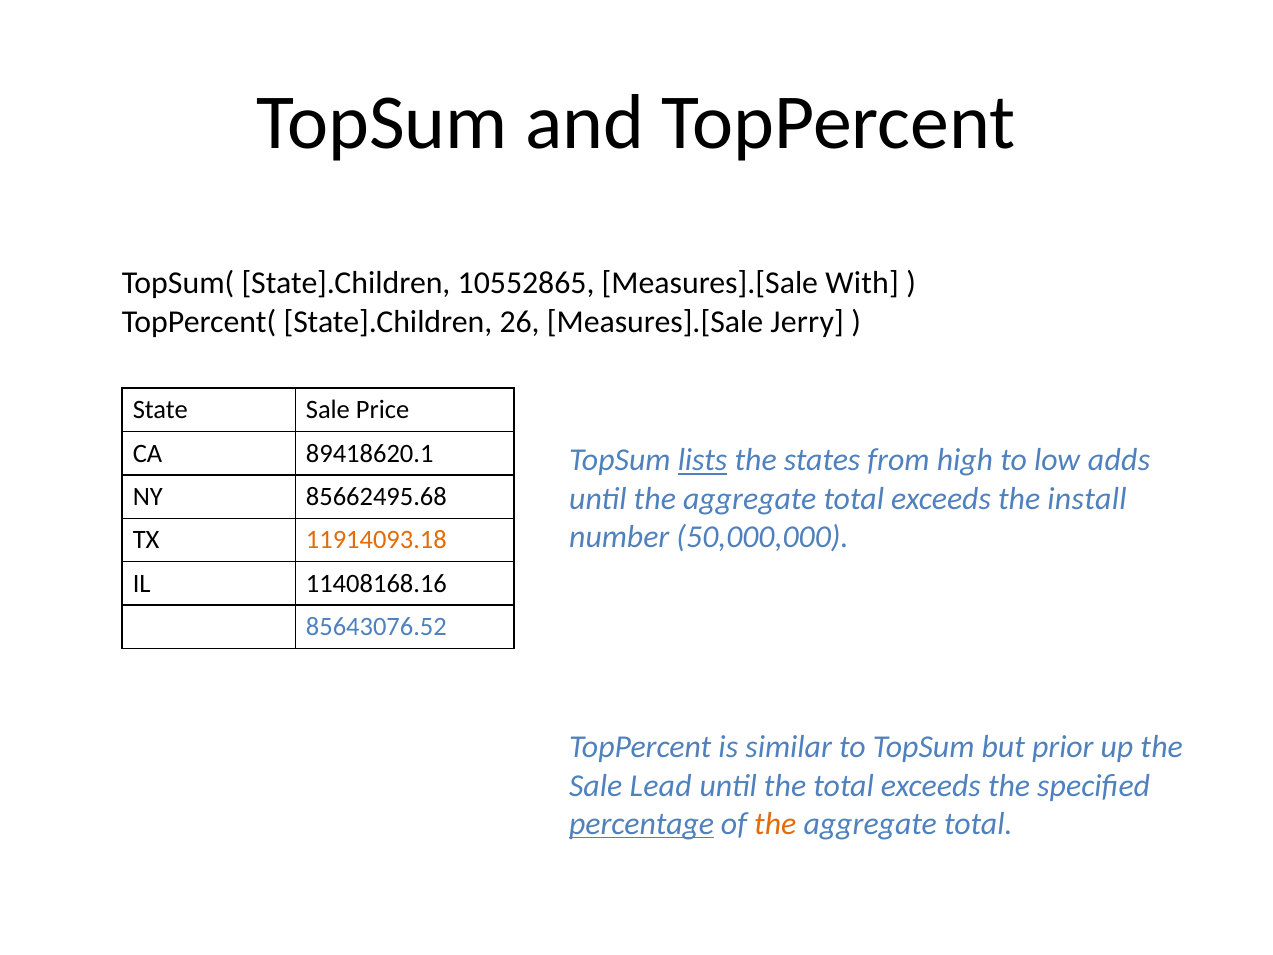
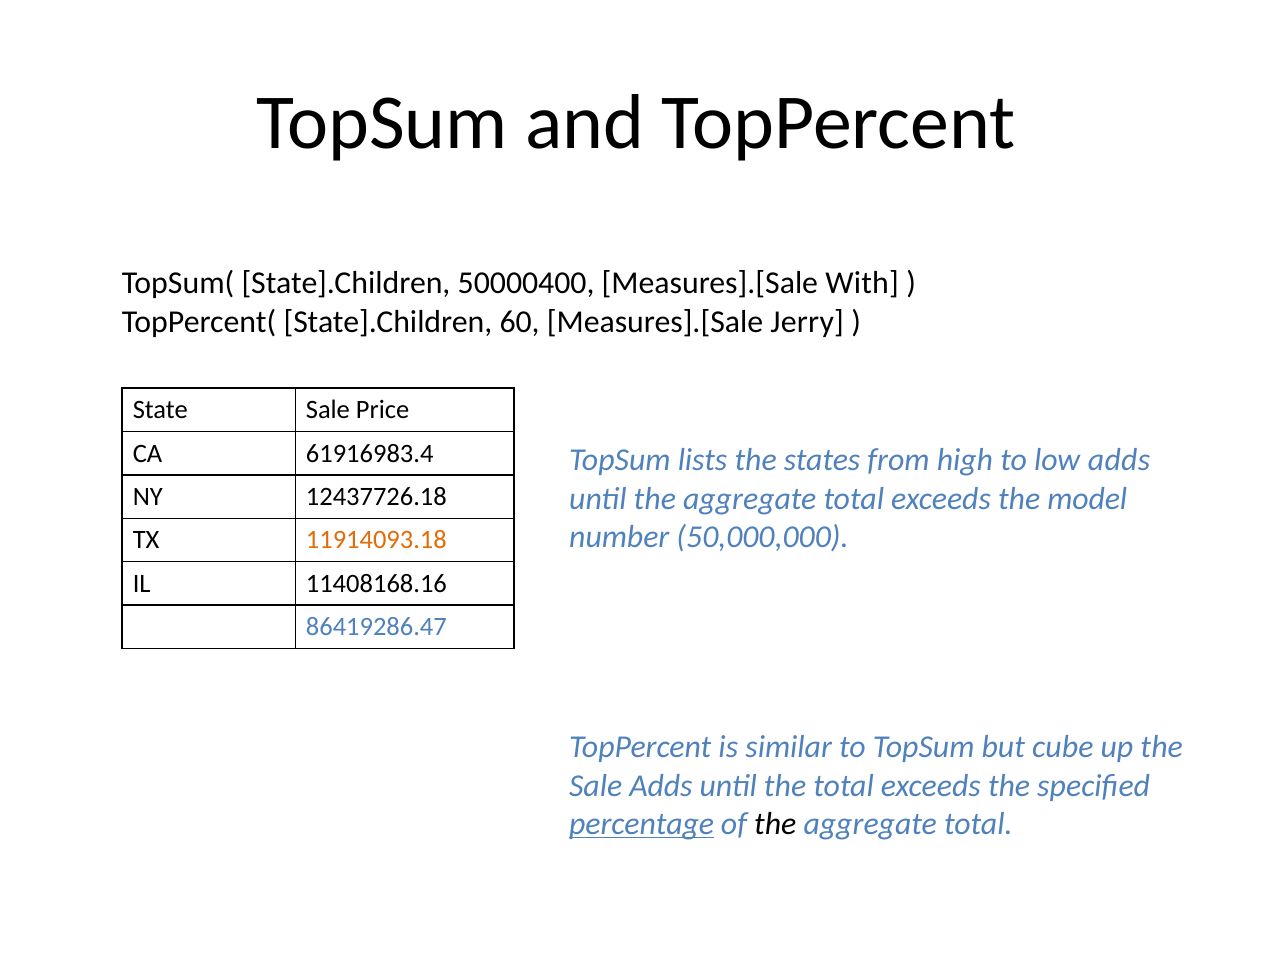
10552865: 10552865 -> 50000400 (526, 283)
26: 26 -> 60 (520, 322)
89418620.1: 89418620.1 -> 61916983.4 (370, 453)
lists underline: present -> none (703, 460)
install: install -> model (1087, 499)
85662495.68: 85662495.68 -> 12437726.18 (376, 497)
85643076.52: 85643076.52 -> 86419286.47 (376, 627)
prior: prior -> cube (1063, 747)
Sale Lead: Lead -> Adds (661, 785)
the colour: orange -> black (775, 824)
